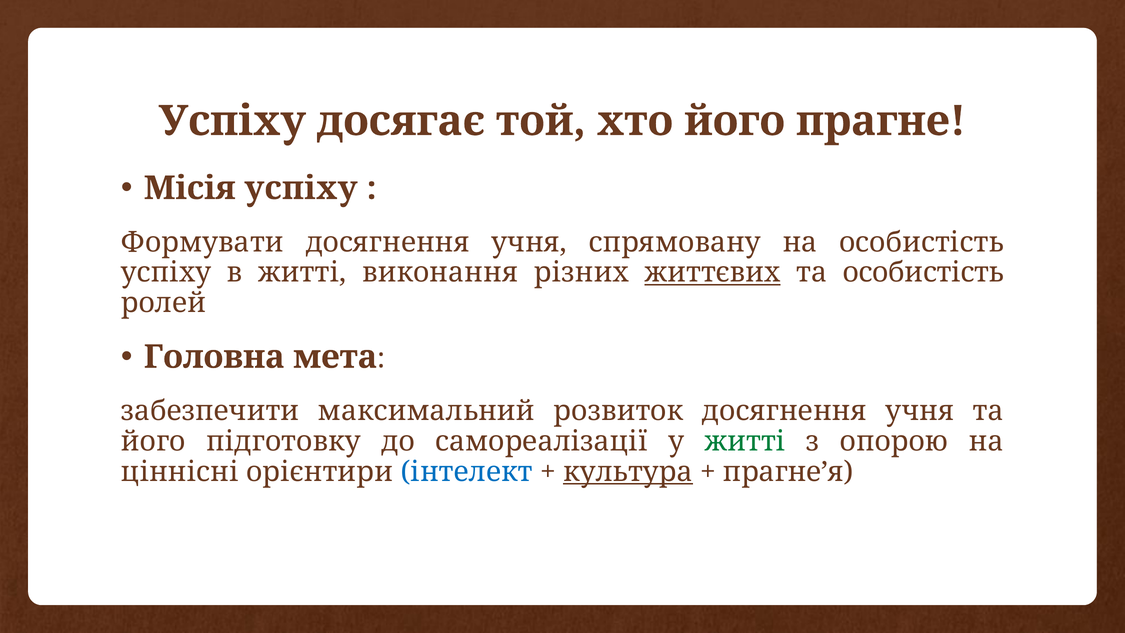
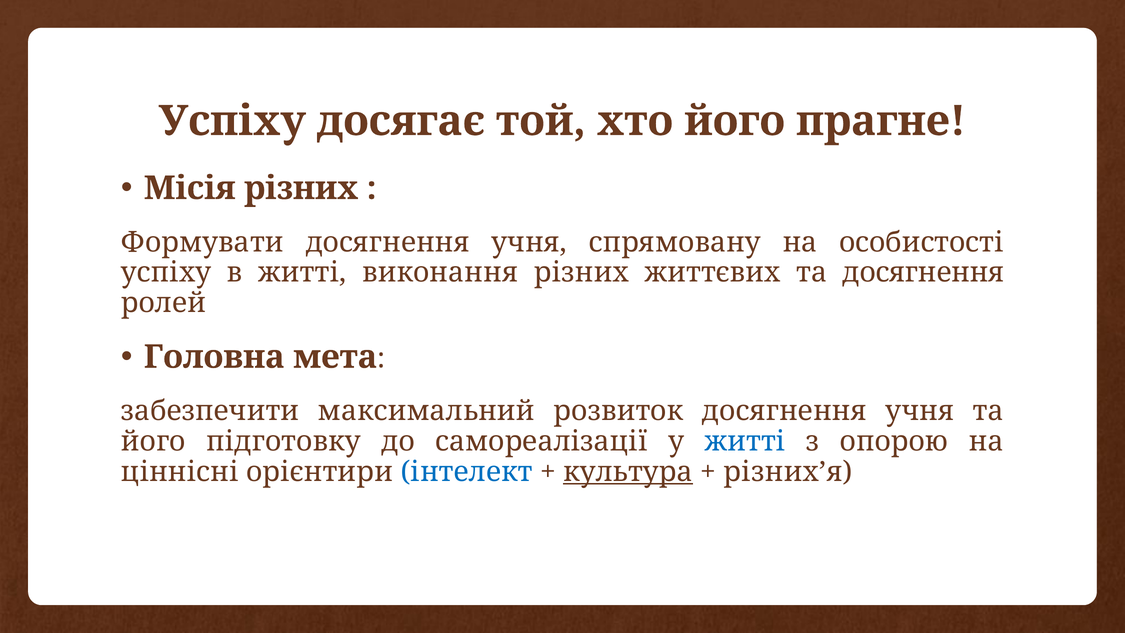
Місія успіху: успіху -> різних (301, 188)
на особистість: особистість -> особистості (921, 242)
життєвих underline: present -> none (713, 273)
та особистість: особистість -> досягнення (923, 273)
житті colour: green -> blue (745, 441)
прагне’я: прагне’я -> різних’я (788, 472)
